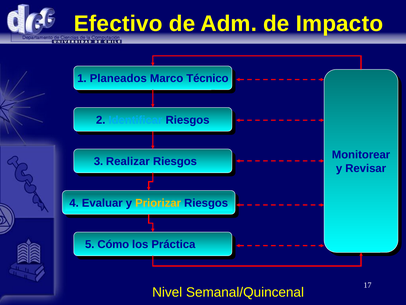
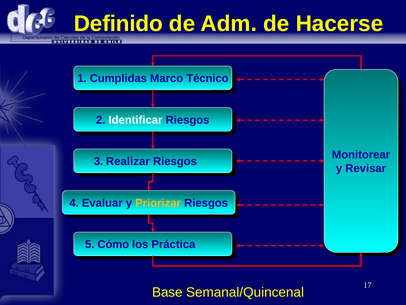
Efectivo: Efectivo -> Definido (118, 24)
Impacto: Impacto -> Hacerse (340, 24)
Planeados: Planeados -> Cumplidas (118, 78)
Identificar colour: light blue -> white (135, 120)
Nivel: Nivel -> Base (167, 292)
